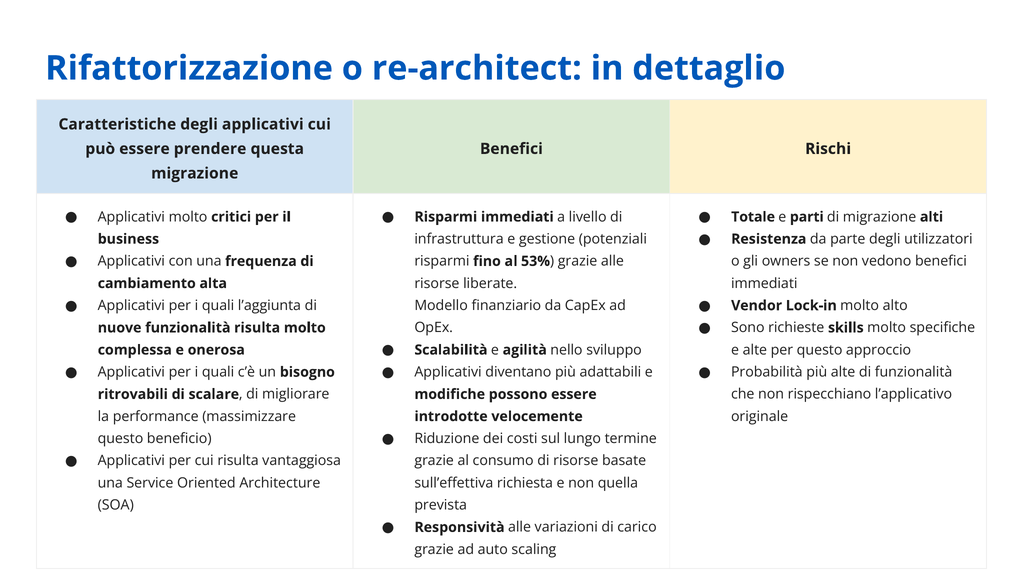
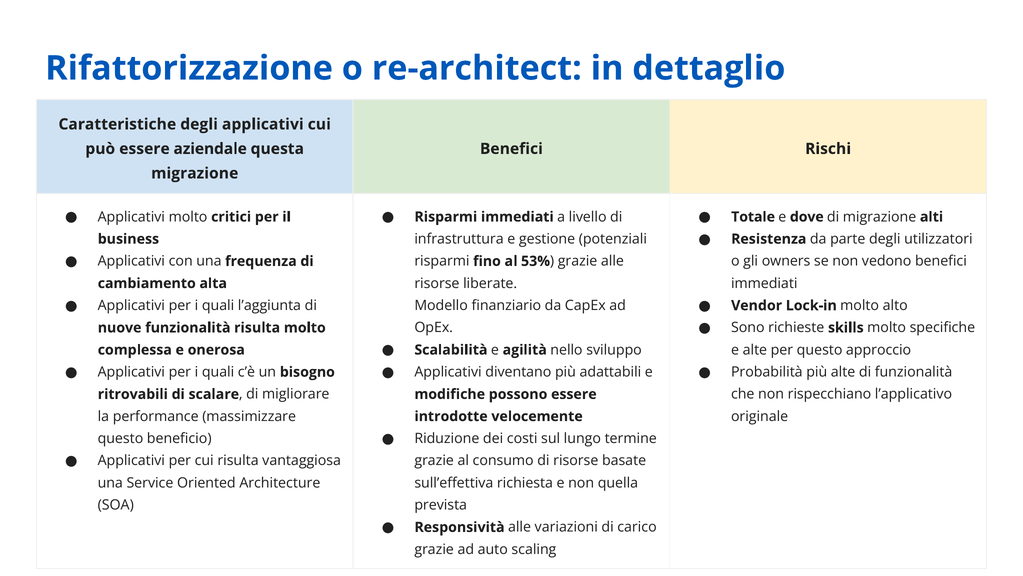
prendere: prendere -> aziendale (210, 149)
parti: parti -> dove (807, 217)
